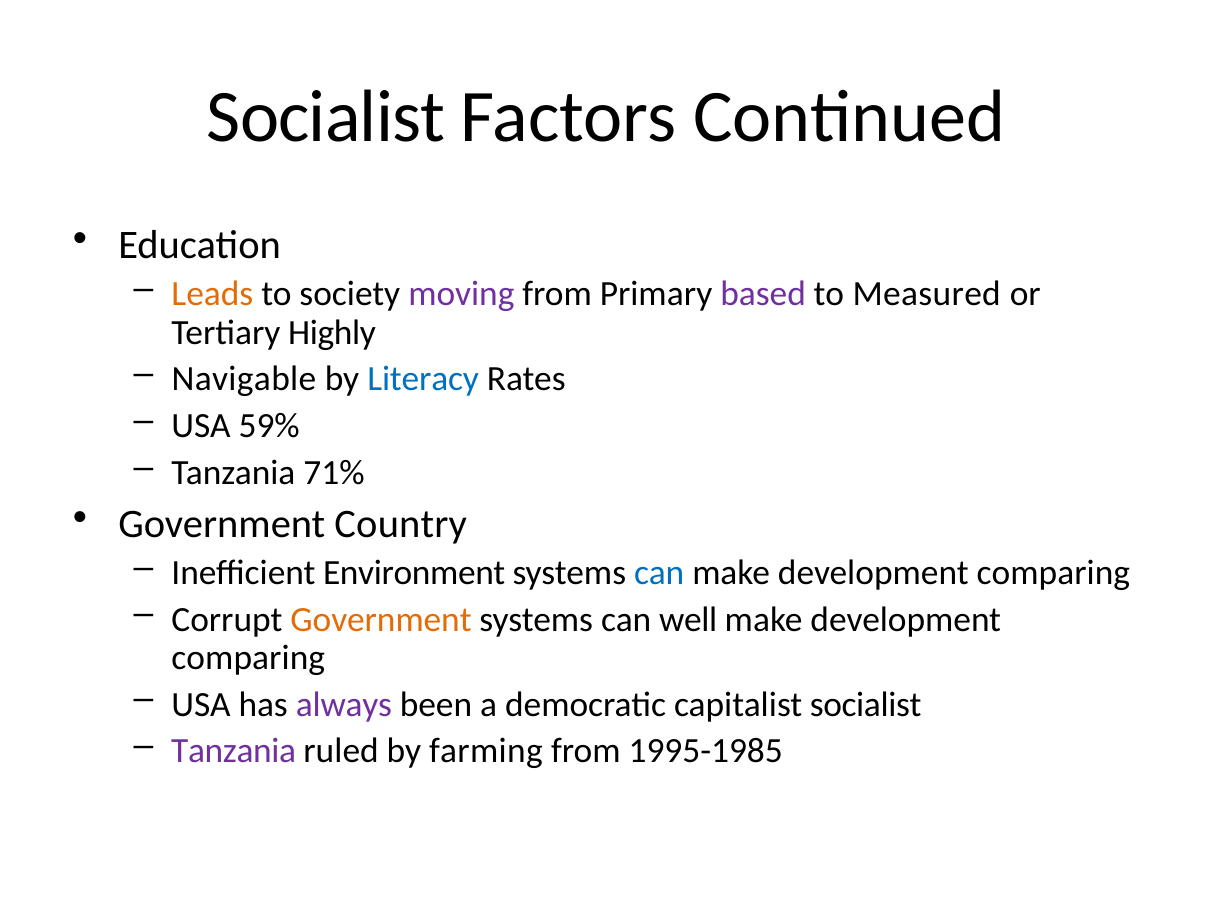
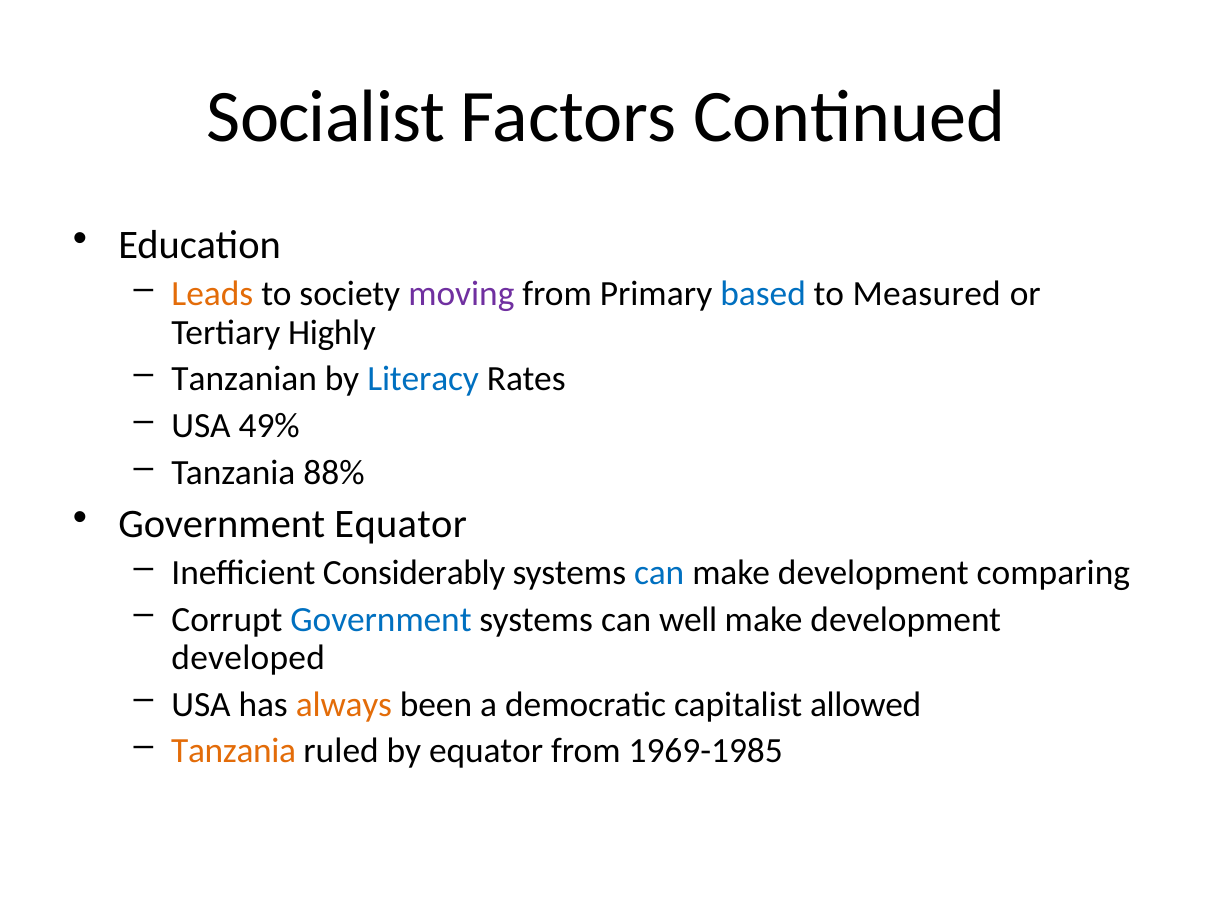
based colour: purple -> blue (763, 294)
Navigable: Navigable -> Tanzanian (244, 379)
59%: 59% -> 49% (269, 426)
71%: 71% -> 88% (334, 473)
Government Country: Country -> Equator (401, 524)
Environment: Environment -> Considerably (414, 573)
Government colour: orange -> blue (381, 620)
comparing: comparing -> developed (248, 658)
always colour: purple -> orange (344, 705)
capitalist socialist: socialist -> allowed (866, 705)
Tanzania colour: purple -> orange (234, 752)
by farming: farming -> equator (486, 752)
1995-1985: 1995-1985 -> 1969-1985 (706, 752)
